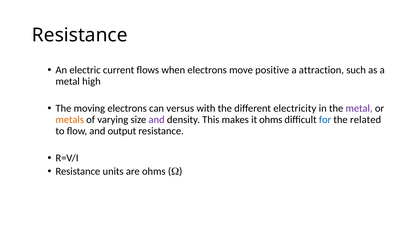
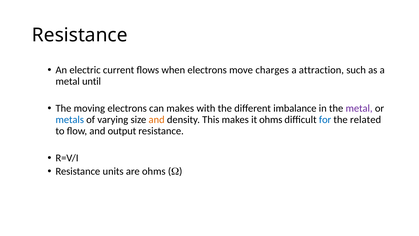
positive: positive -> charges (272, 70)
high: high -> until (92, 81)
can versus: versus -> makes (180, 108)
electricity: electricity -> imbalance (295, 108)
metals colour: orange -> blue (70, 119)
and colour: purple -> orange (157, 119)
